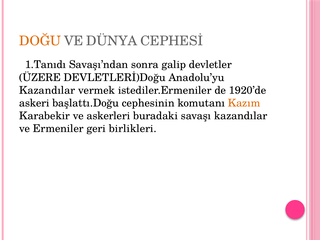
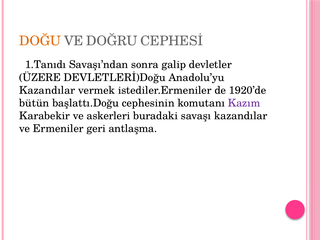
DÜNYA: DÜNYA -> DOĞRU (112, 41)
askeri: askeri -> bütün (34, 103)
Kazım colour: orange -> purple (244, 103)
birlikleri: birlikleri -> antlaşma (133, 129)
